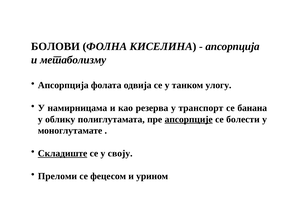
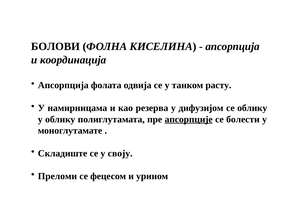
метаболизму: метаболизму -> координација (73, 60)
улогу: улогу -> расту (218, 85)
транспорт: транспорт -> дифузијом (201, 108)
се банана: банана -> облику (252, 108)
Складиште underline: present -> none (63, 153)
